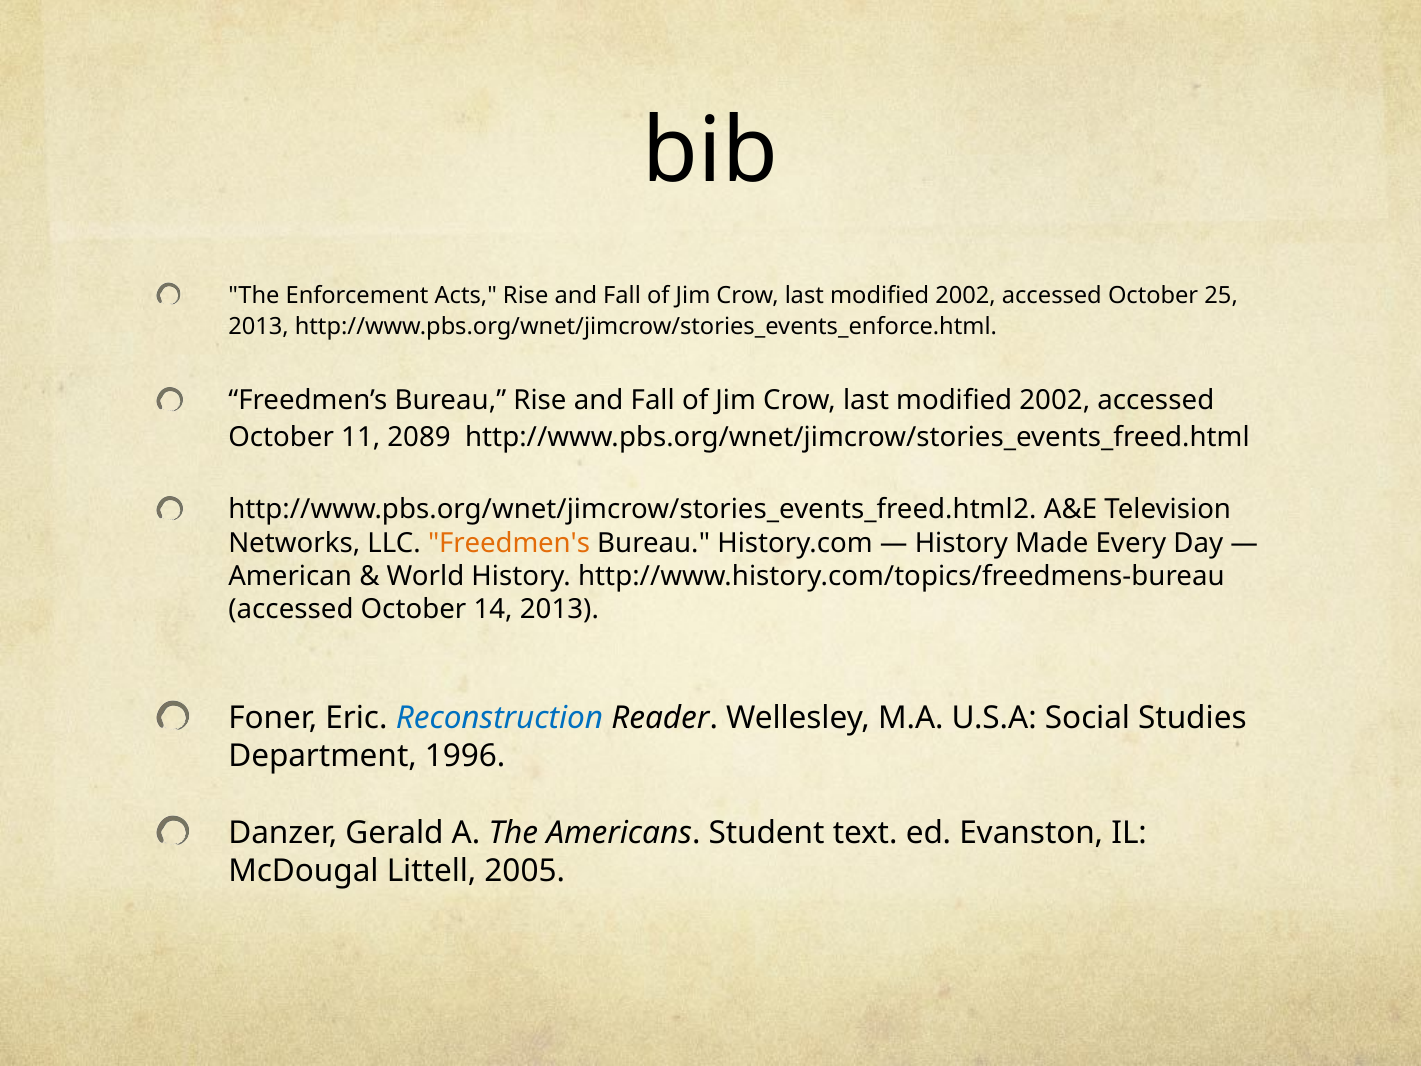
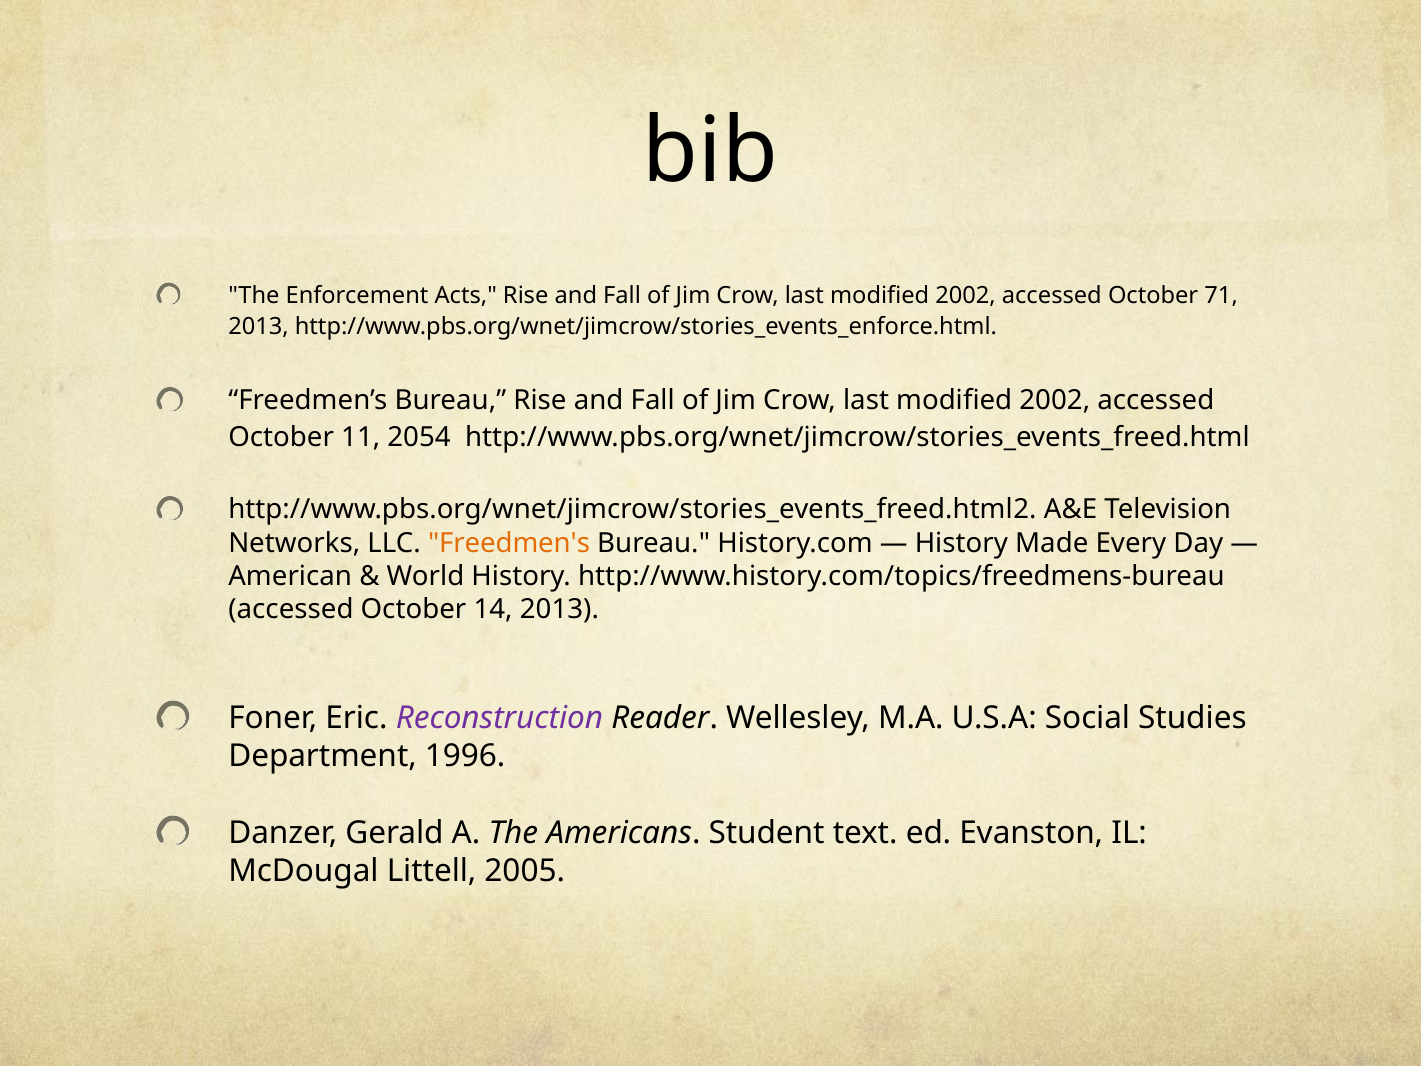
25: 25 -> 71 (1221, 295)
2089: 2089 -> 2054 (419, 437)
Reconstruction colour: blue -> purple (499, 718)
